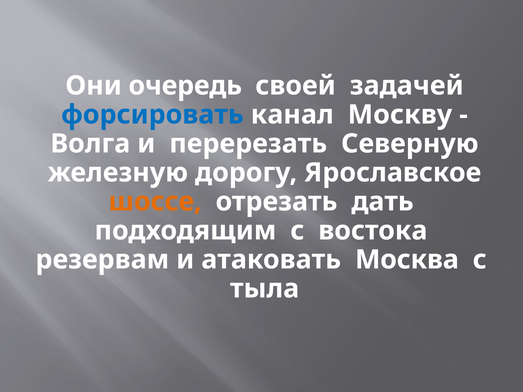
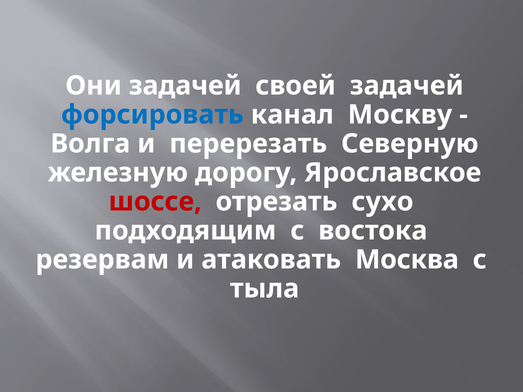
Они очередь: очередь -> зaдaчей (185, 86)
шоссе colour: orange -> red (155, 202)
дать: дать -> сухо (382, 202)
